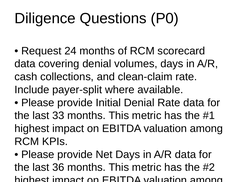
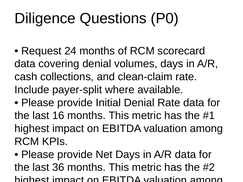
33: 33 -> 16 (58, 116)
